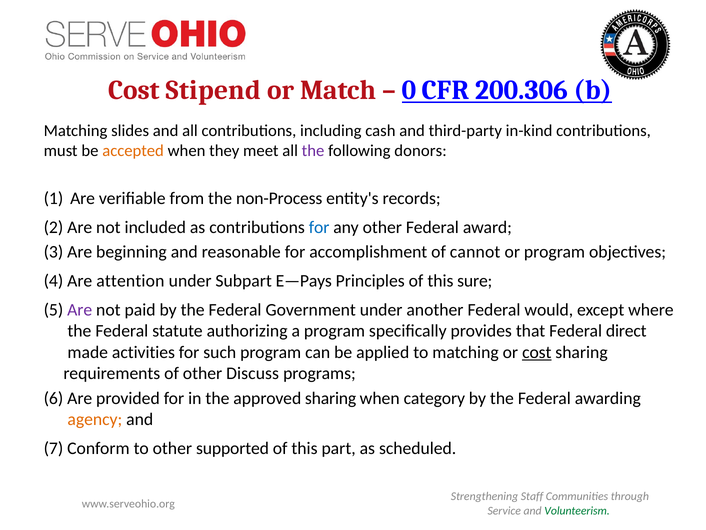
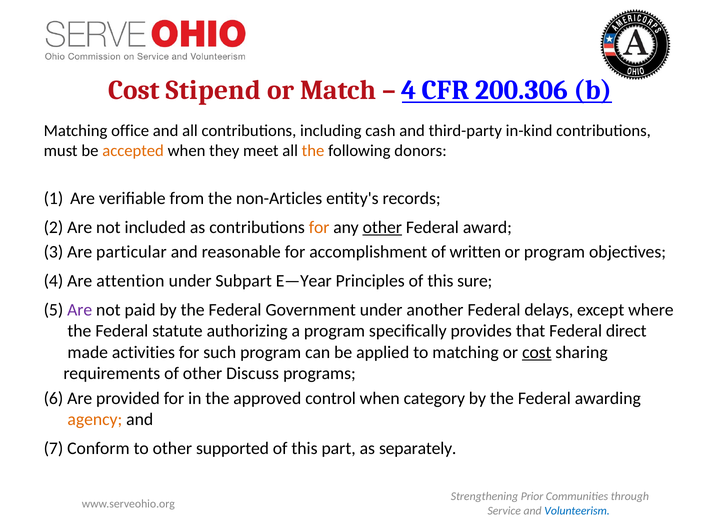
0: 0 -> 4 (409, 90)
slides: slides -> office (130, 131)
the colour: purple -> orange (313, 151)
non-Process: non-Process -> non-Articles (279, 198)
for colour: blue -> orange (319, 227)
other underline: none -> present (382, 227)
beginning: beginning -> particular (131, 252)
cannot: cannot -> written (475, 252)
E—Pays: E—Pays -> E—Year (304, 281)
would: would -> delays (549, 310)
approved sharing: sharing -> control (331, 398)
scheduled: scheduled -> separately (418, 448)
Staff: Staff -> Prior (532, 496)
Volunteerism colour: green -> blue (577, 510)
